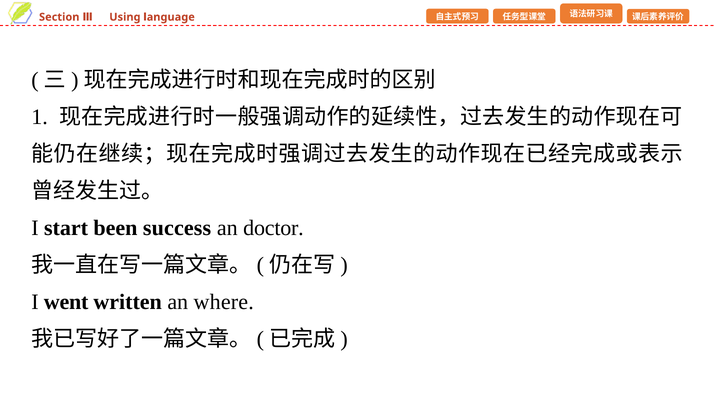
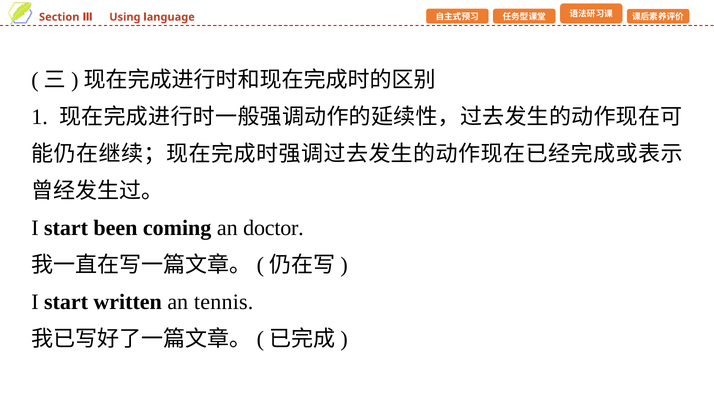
success: success -> coming (177, 228)
went: went -> start (66, 303)
where: where -> tennis (224, 303)
